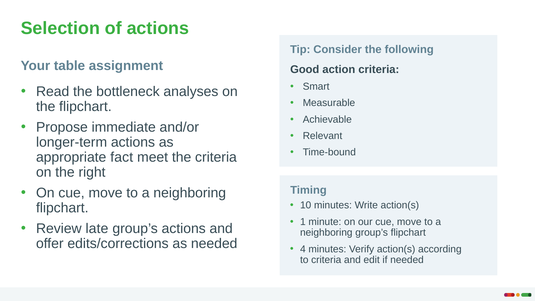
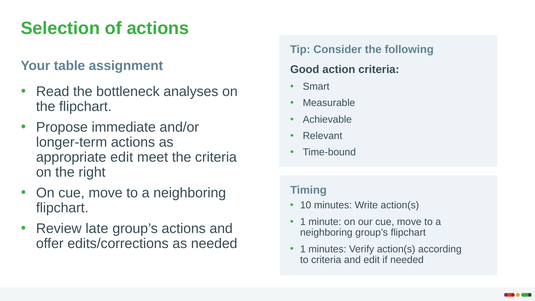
appropriate fact: fact -> edit (122, 157)
4: 4 -> 1 (303, 249)
